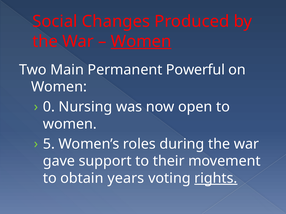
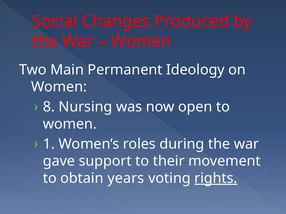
Women underline: present -> none (141, 41)
Powerful: Powerful -> Ideology (195, 70)
0: 0 -> 8 (49, 107)
5: 5 -> 1 (49, 144)
